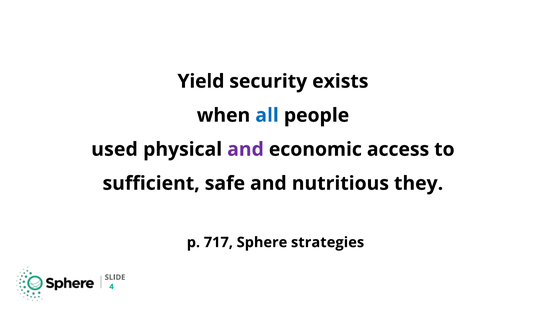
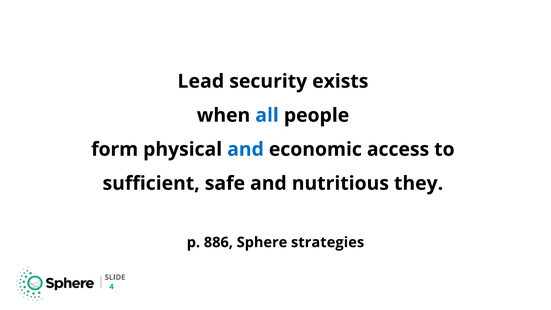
Yield: Yield -> Lead (201, 81)
used: used -> form (115, 149)
and colour: purple -> blue (246, 149)
717: 717 -> 886 (218, 242)
